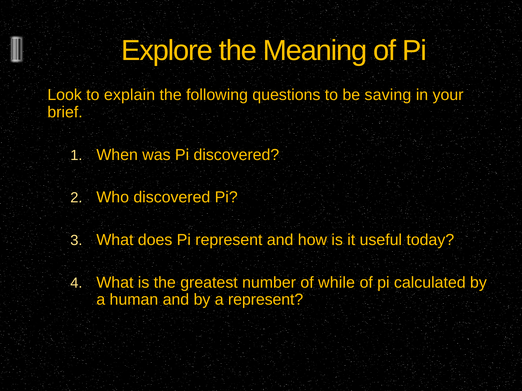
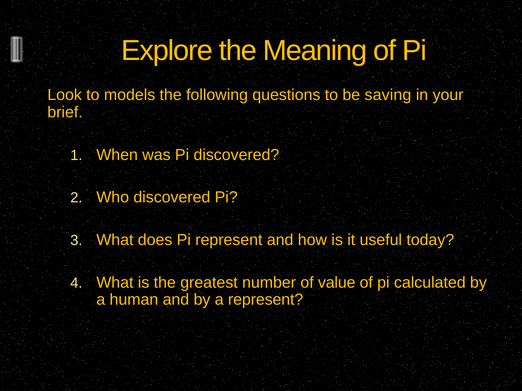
explain: explain -> models (130, 95)
while: while -> value (337, 283)
